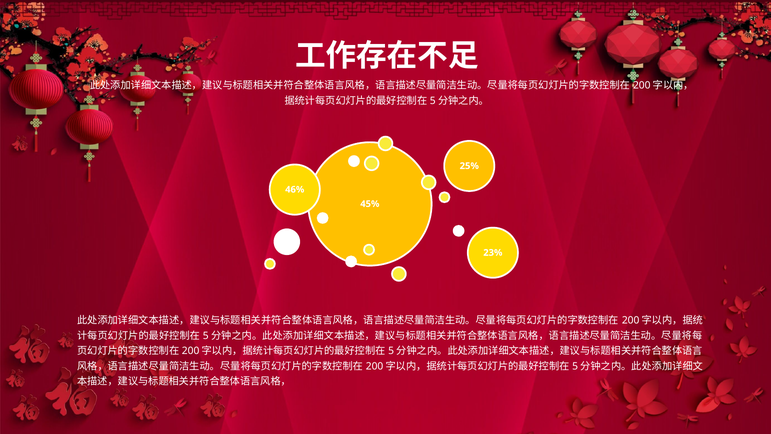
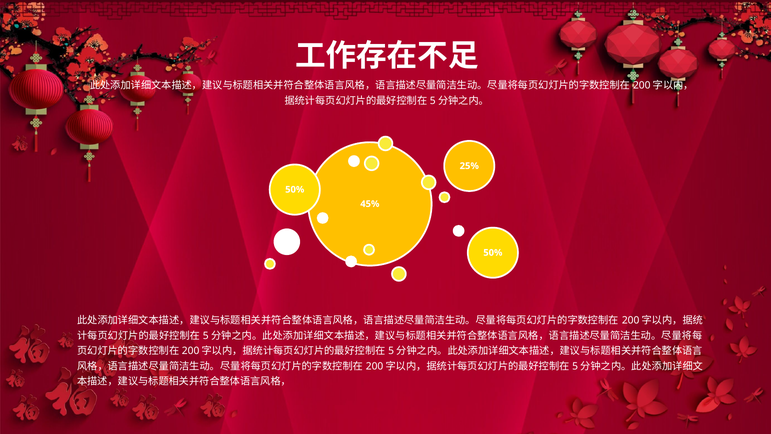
46%: 46% -> 50% (295, 189)
23%: 23% -> 50% (493, 252)
